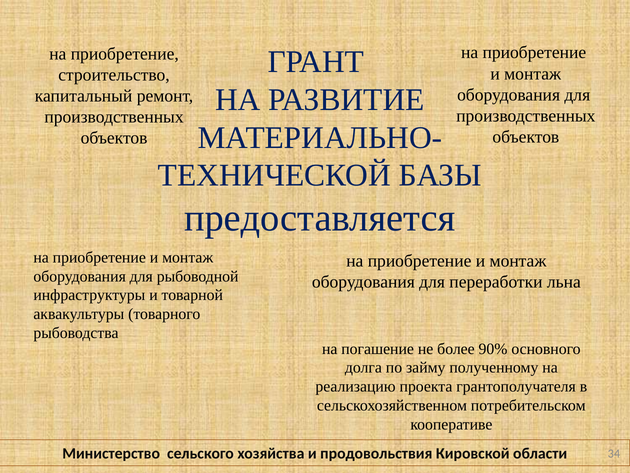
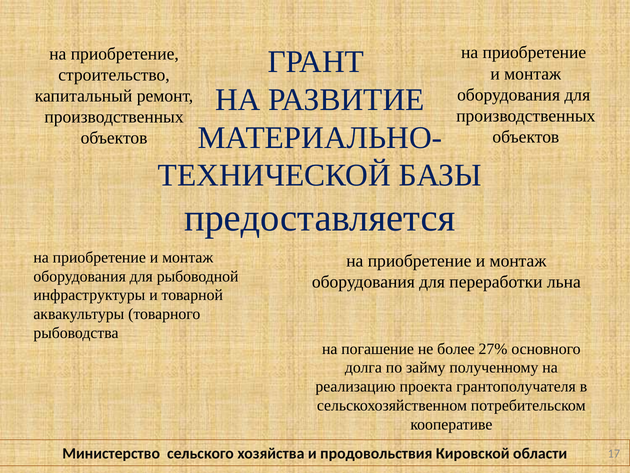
90%: 90% -> 27% (493, 348)
34: 34 -> 17 (614, 453)
